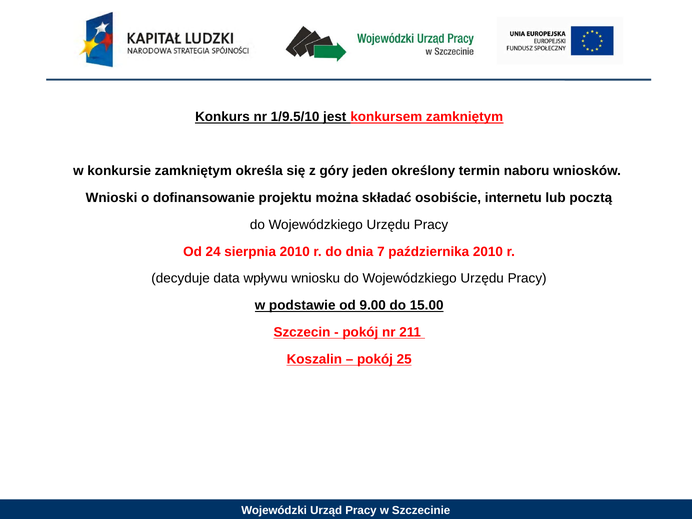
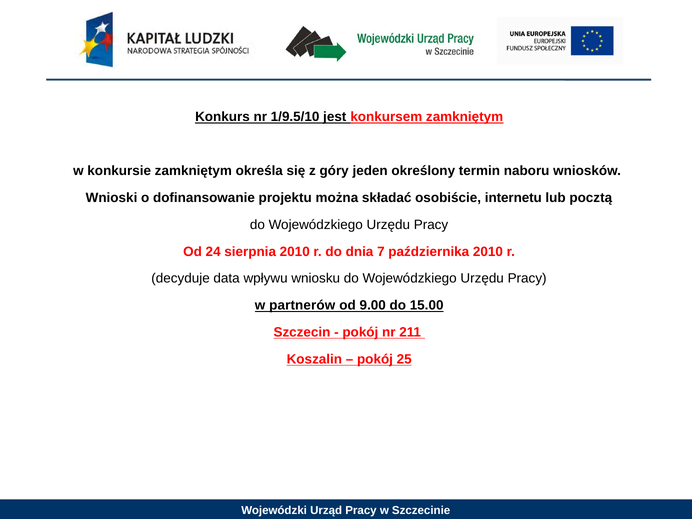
podstawie: podstawie -> partnerów (302, 305)
